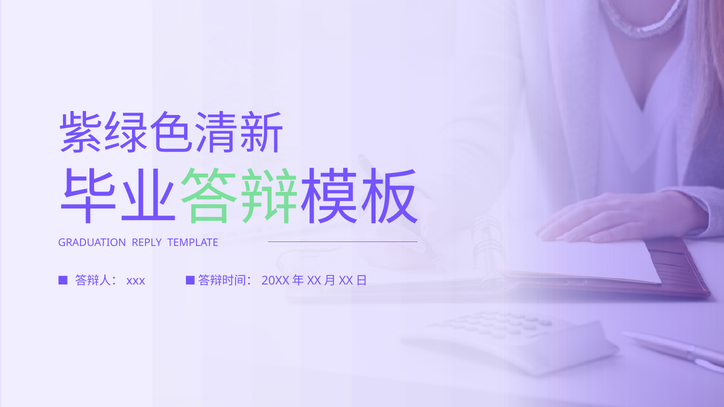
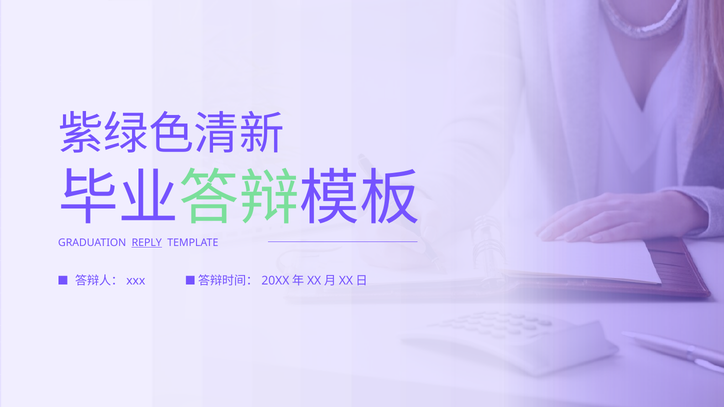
REPLY underline: none -> present (147, 243)
